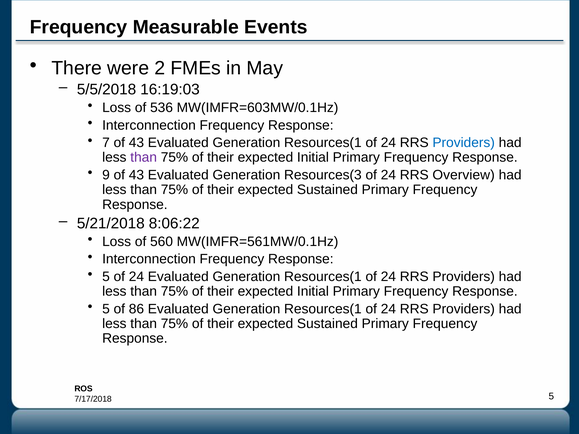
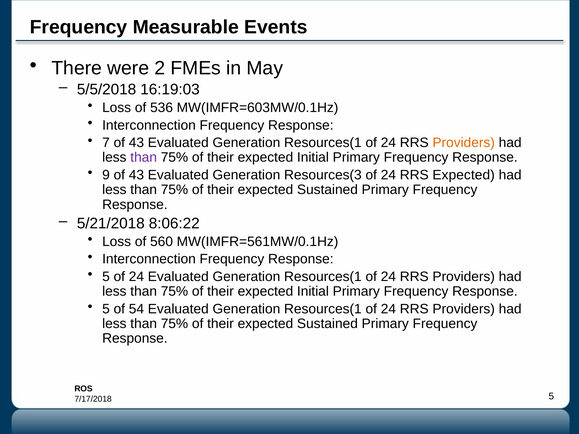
Providers colour: blue -> orange (464, 143)
RRS Overview: Overview -> Expected (464, 175)
86: 86 -> 54 (136, 309)
